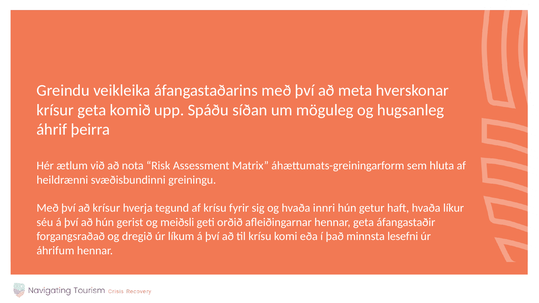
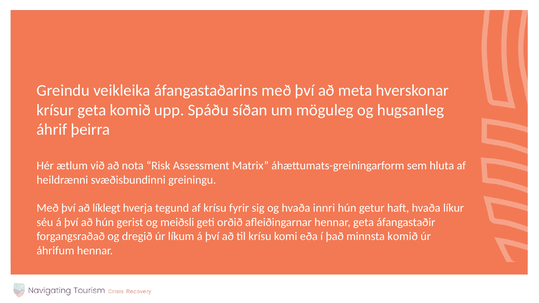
að krísur: krísur -> líklegt (106, 208)
minnsta lesefni: lesefni -> komið (403, 237)
